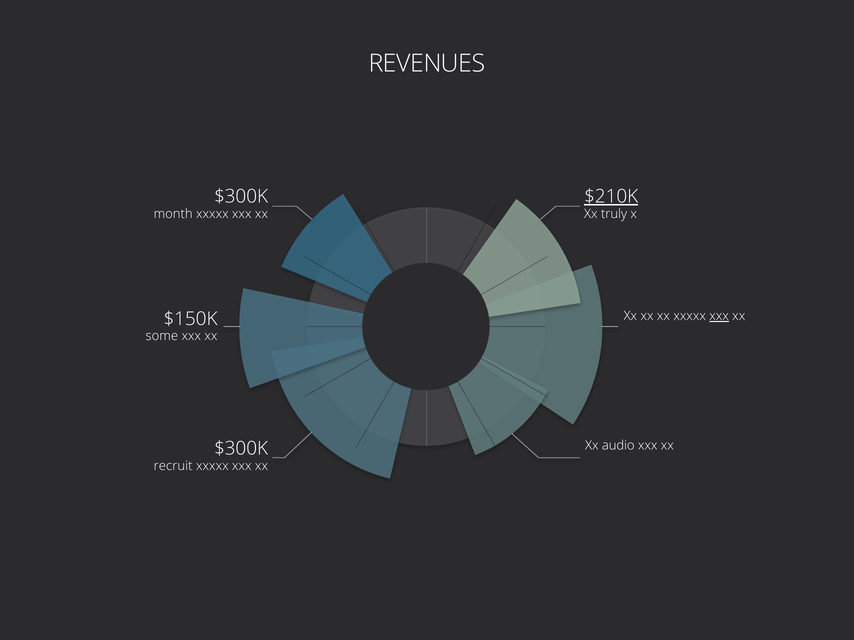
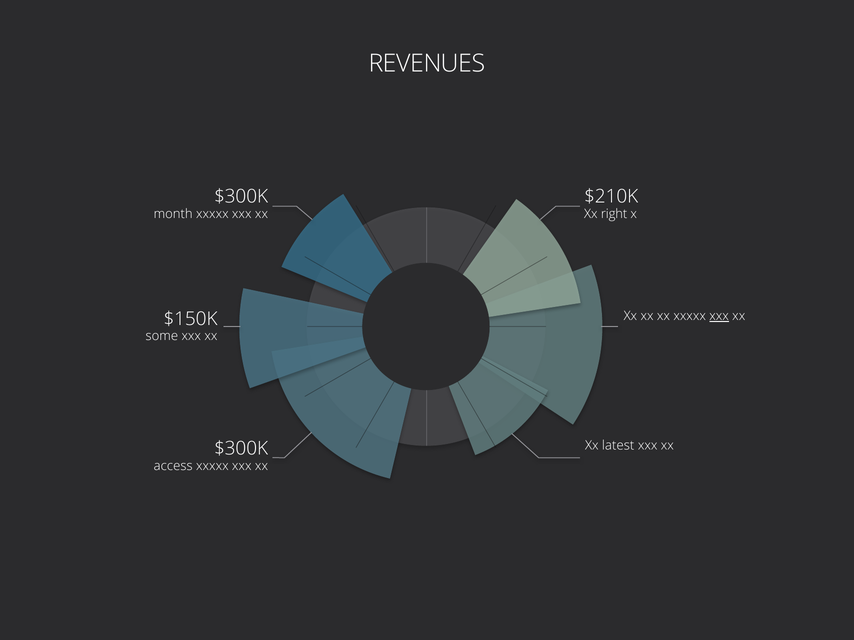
$210K underline: present -> none (611, 197)
truly: truly -> right (614, 214)
audio: audio -> latest (618, 446)
recruit: recruit -> access (173, 466)
